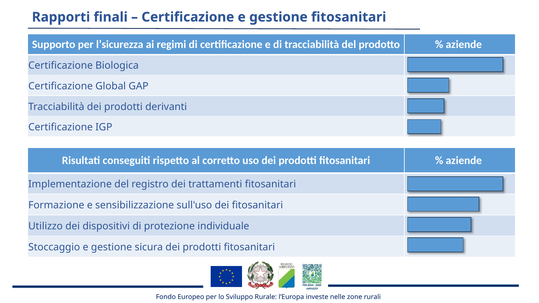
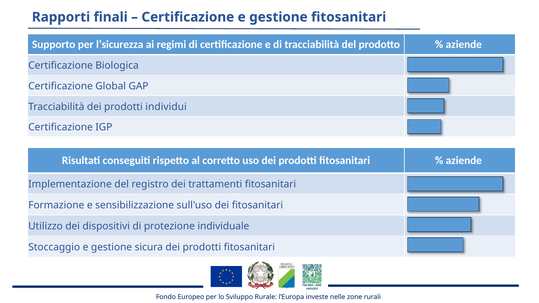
derivanti: derivanti -> individui (166, 107)
